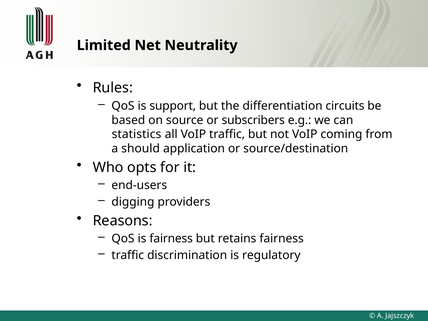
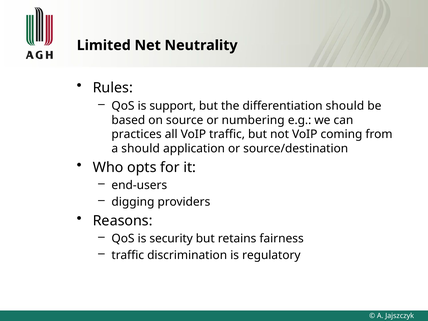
differentiation circuits: circuits -> should (345, 106)
subscribers: subscribers -> numbering (253, 120)
statistics: statistics -> practices (137, 134)
is fairness: fairness -> security (171, 239)
